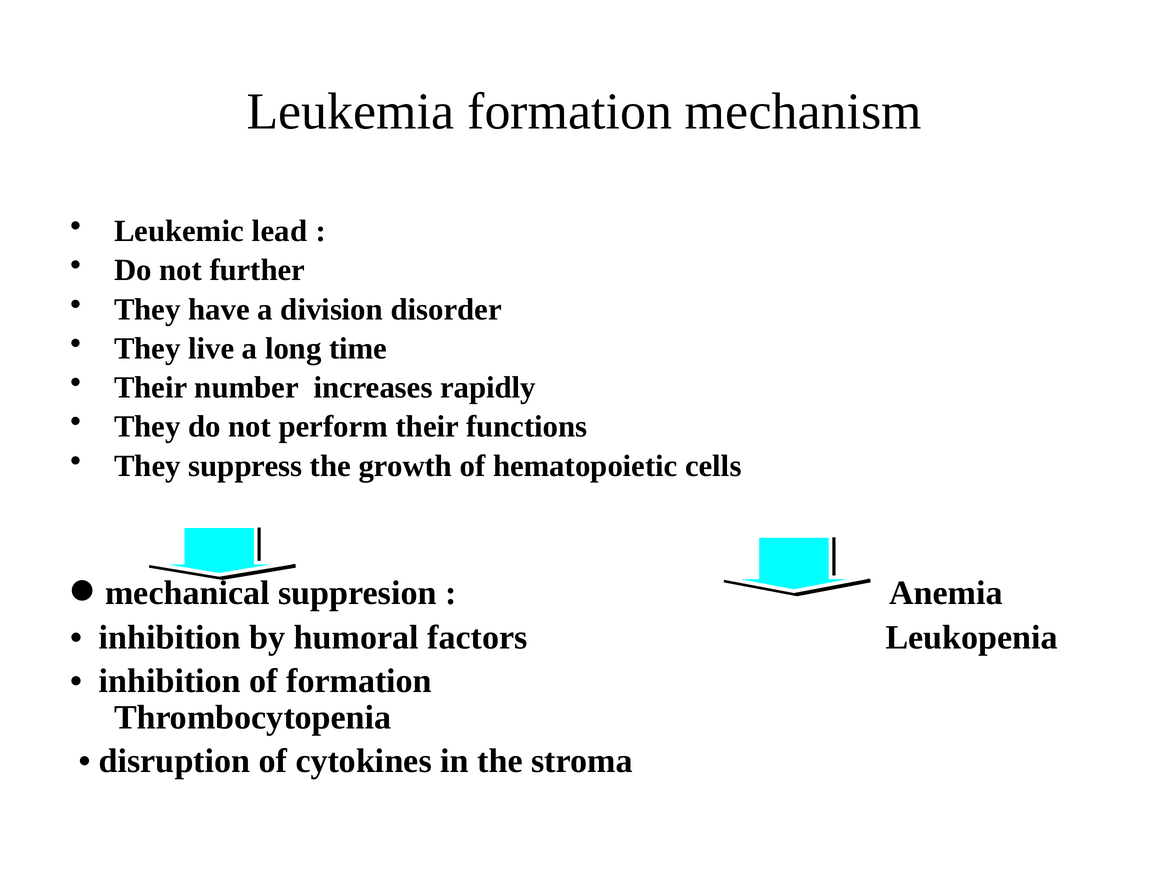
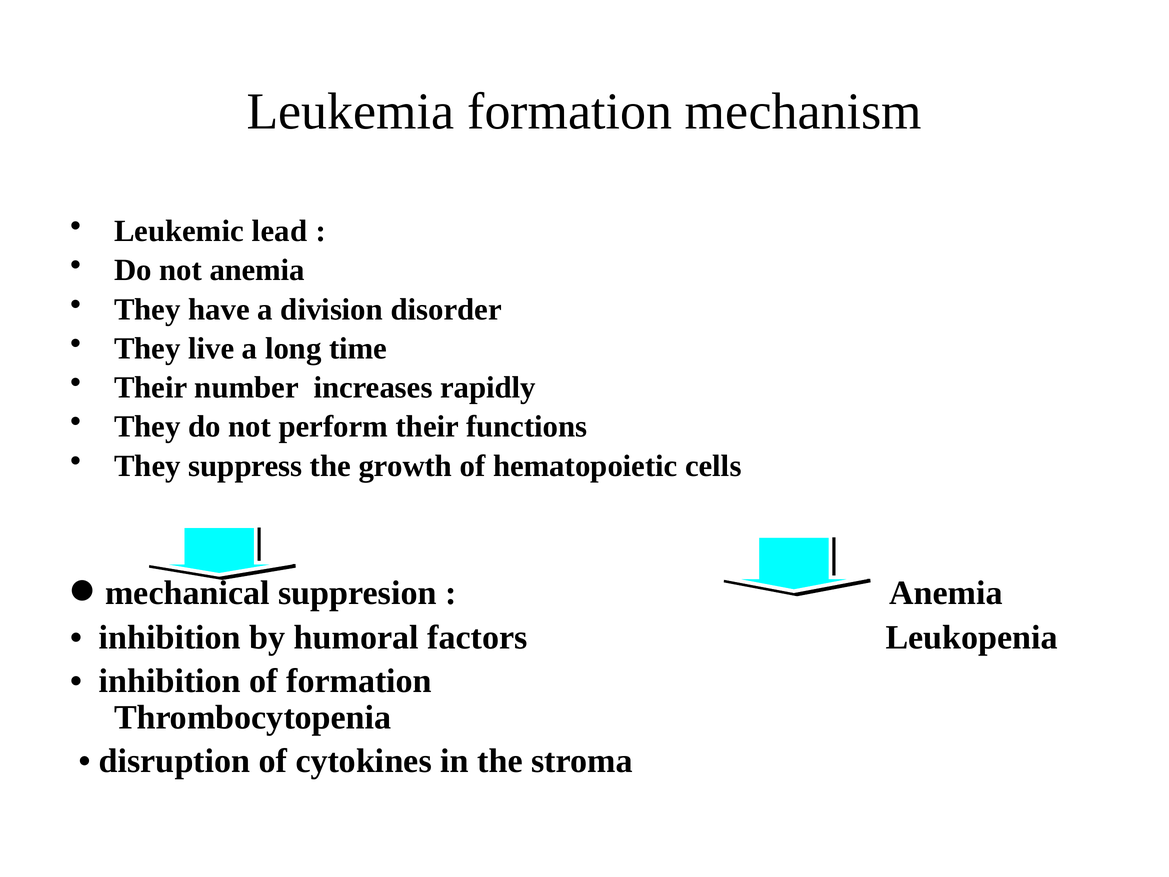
not further: further -> anemia (257, 270)
